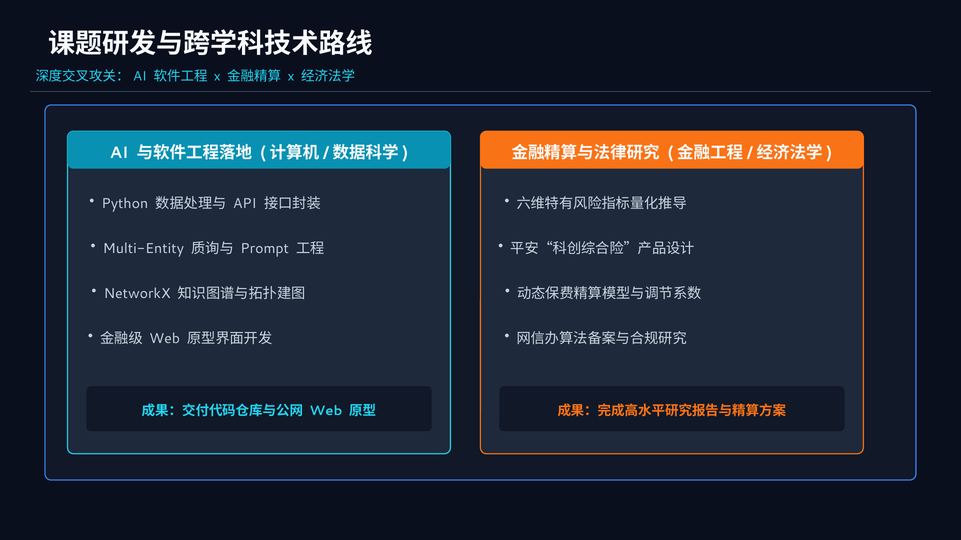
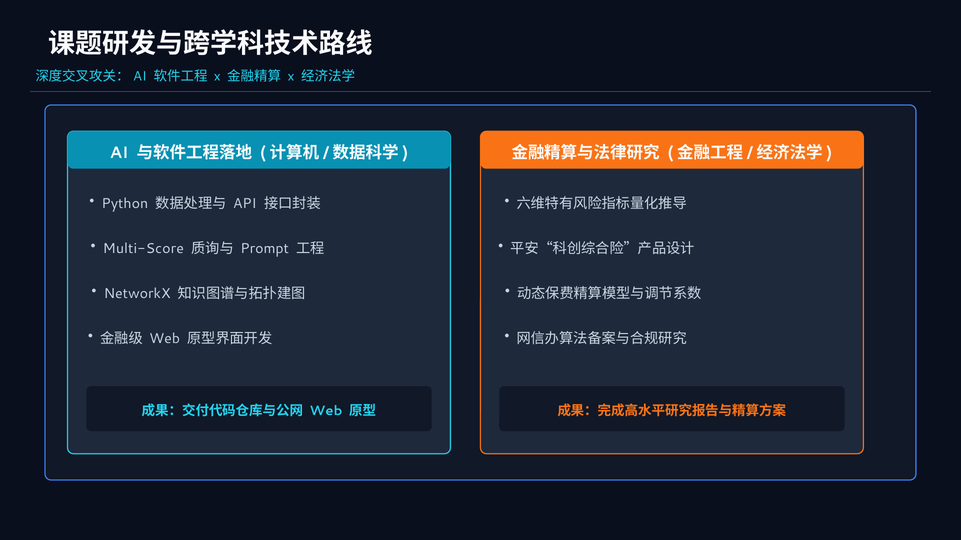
Multi-Entity: Multi-Entity -> Multi-Score (143, 249)
